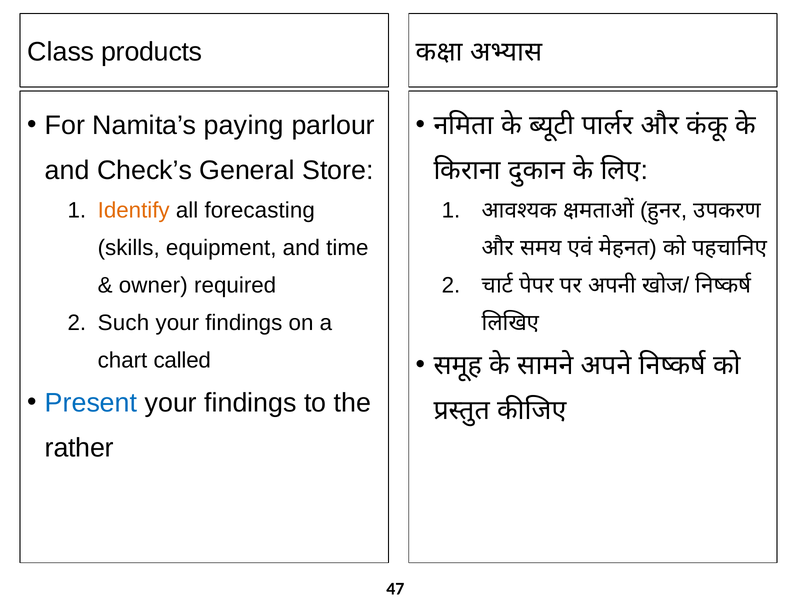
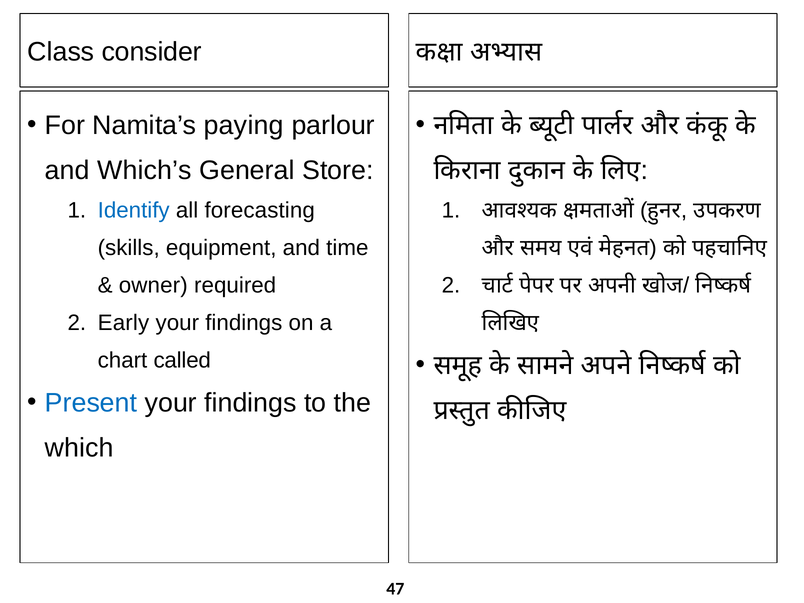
products: products -> consider (152, 52)
Check’s: Check’s -> Which’s (144, 170)
Identify colour: orange -> blue (134, 210)
Such: Such -> Early (123, 323)
rather: rather -> which (79, 448)
